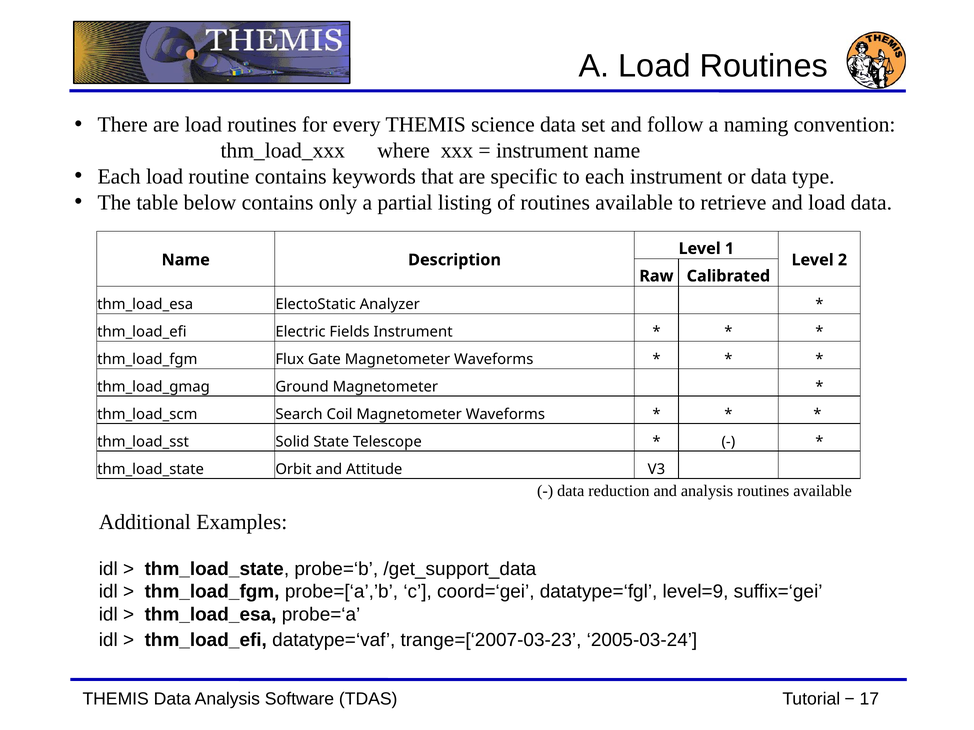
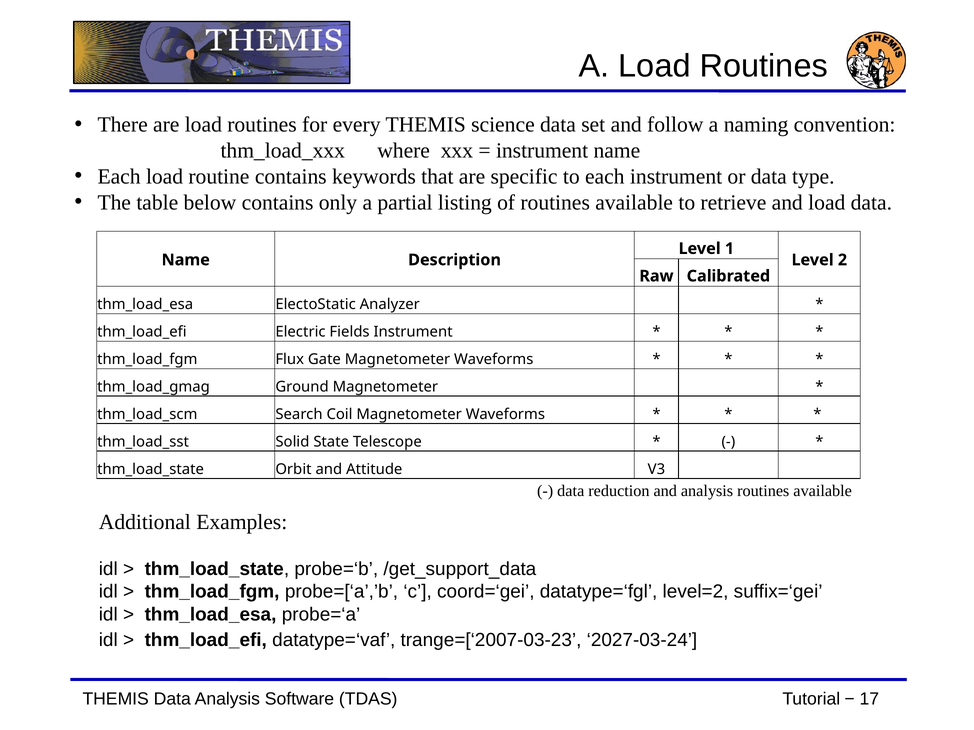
level=9: level=9 -> level=2 (696, 592)
2005-03-24: 2005-03-24 -> 2027-03-24 (642, 640)
